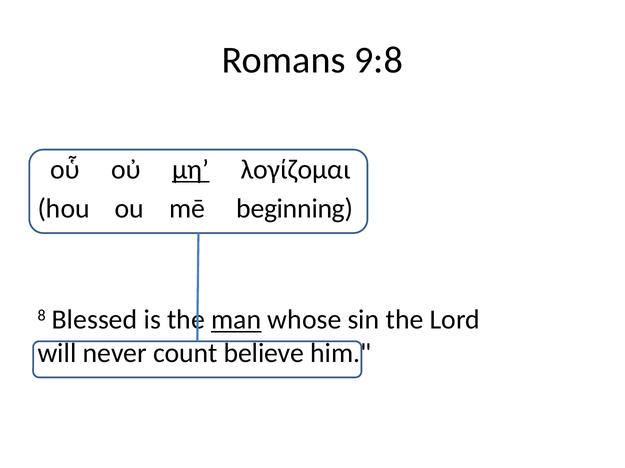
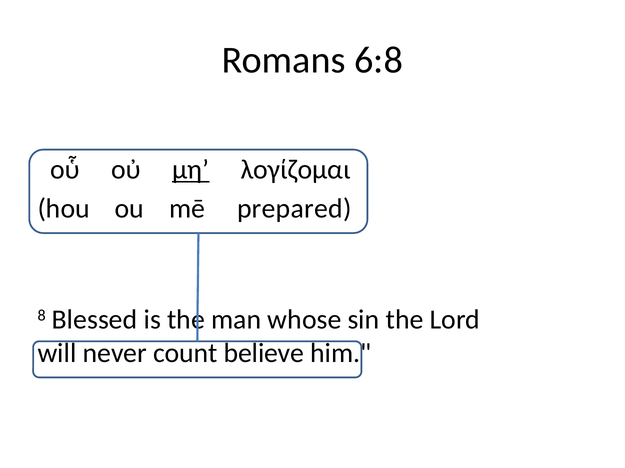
9:8: 9:8 -> 6:8 (379, 61)
beginning: beginning -> prepared (294, 209)
man underline: present -> none (236, 320)
